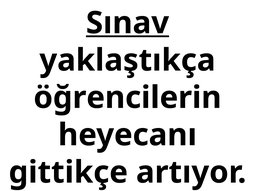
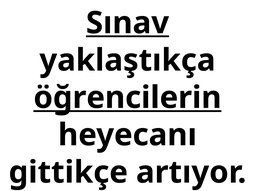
öğrencilerin underline: none -> present (127, 98)
